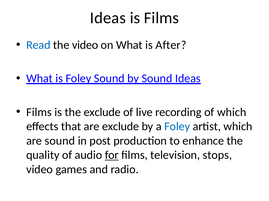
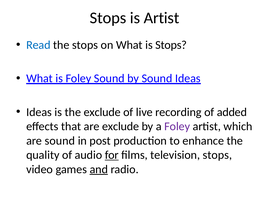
Ideas: Ideas -> Stops (108, 18)
is Films: Films -> Artist (162, 18)
the video: video -> stops (85, 45)
is After: After -> Stops (171, 45)
Films: Films -> Ideas (39, 113)
of which: which -> added (232, 113)
Foley colour: blue -> purple (177, 127)
and underline: none -> present (99, 170)
